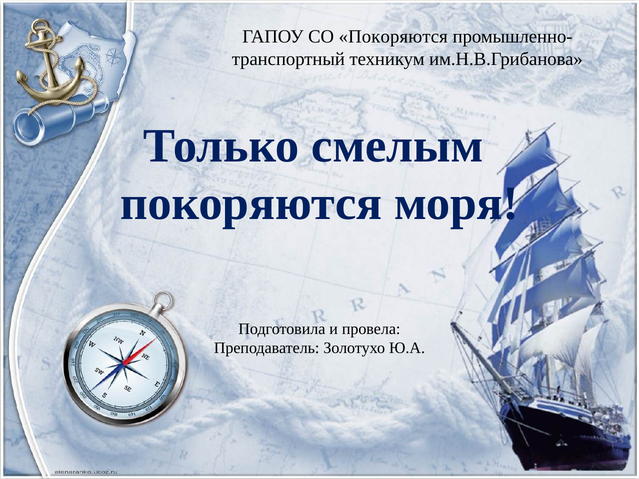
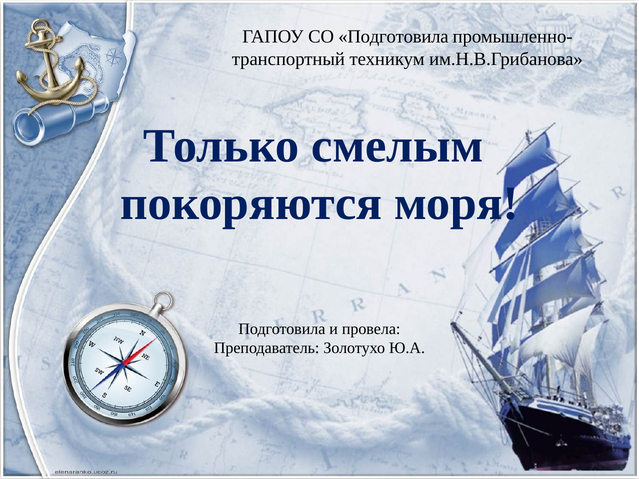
СО Покоряются: Покоряются -> Подготовила (393, 37)
